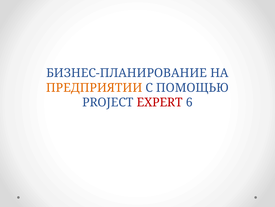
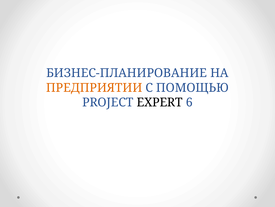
EXPERT colour: red -> black (160, 102)
